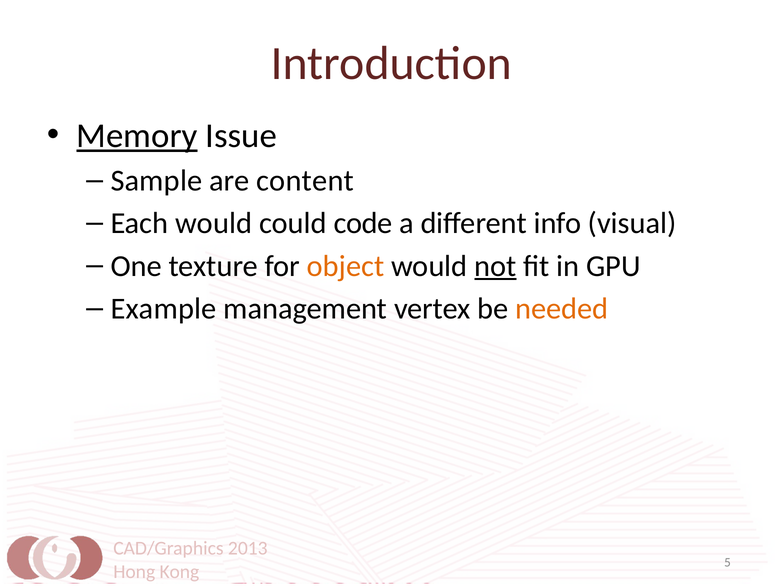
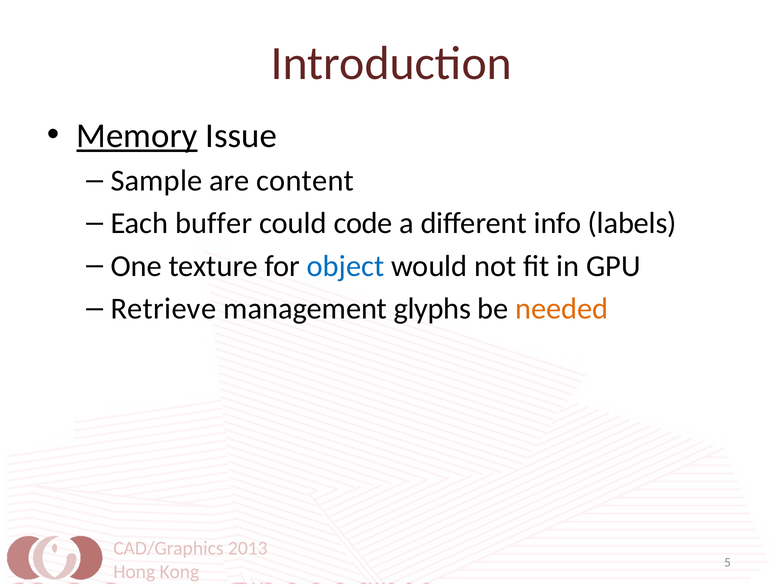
Each would: would -> buffer (214, 223)
visual: visual -> labels (632, 223)
object colour: orange -> blue (346, 266)
not underline: present -> none (495, 266)
Example: Example -> Retrieve (163, 309)
vertex: vertex -> glyphs (432, 309)
